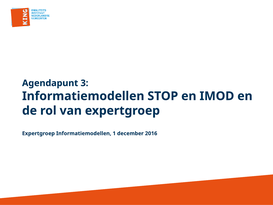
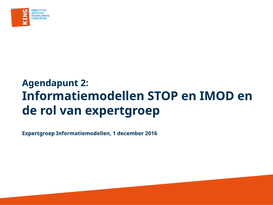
3: 3 -> 2 (84, 83)
